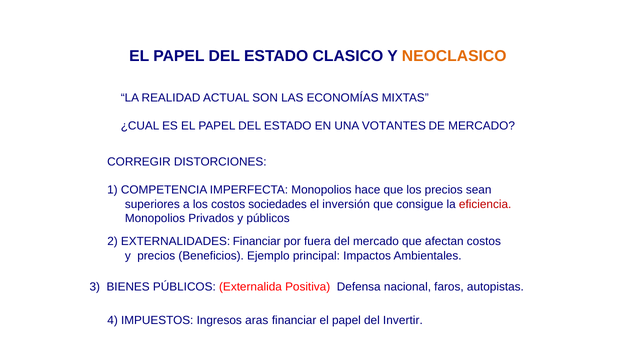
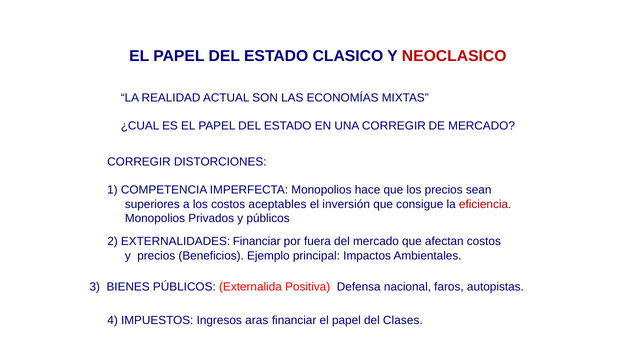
NEOCLASICO colour: orange -> red (454, 56)
UNA VOTANTES: VOTANTES -> CORREGIR (394, 126)
sociedades: sociedades -> aceptables (277, 204)
Invertir: Invertir -> Clases (403, 320)
